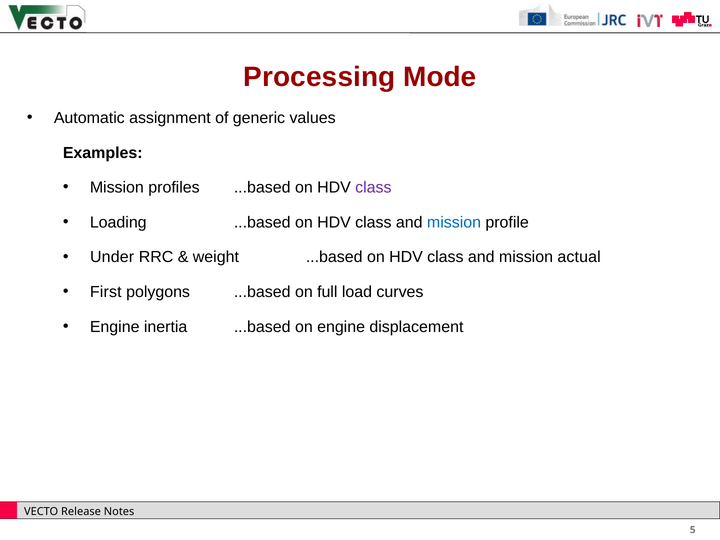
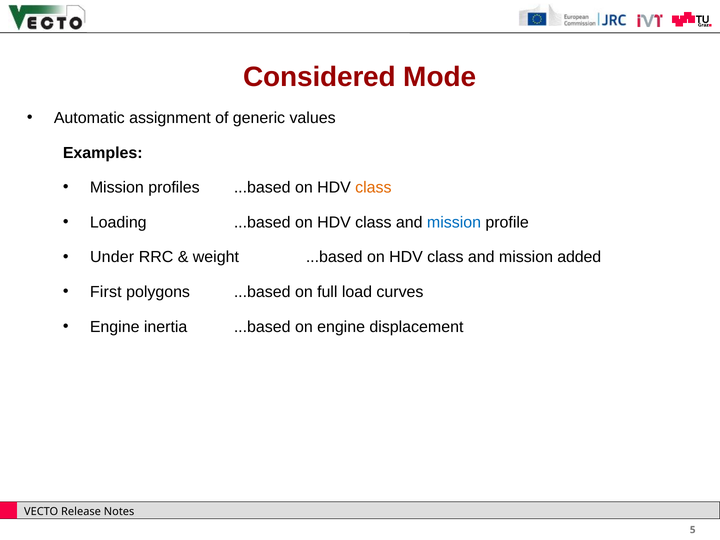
Processing: Processing -> Considered (320, 77)
class colour: purple -> orange (373, 188)
actual: actual -> added (579, 257)
